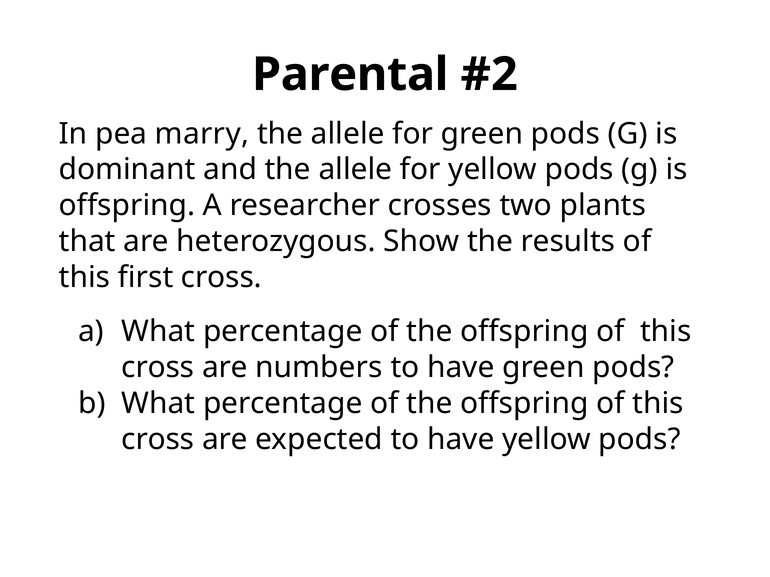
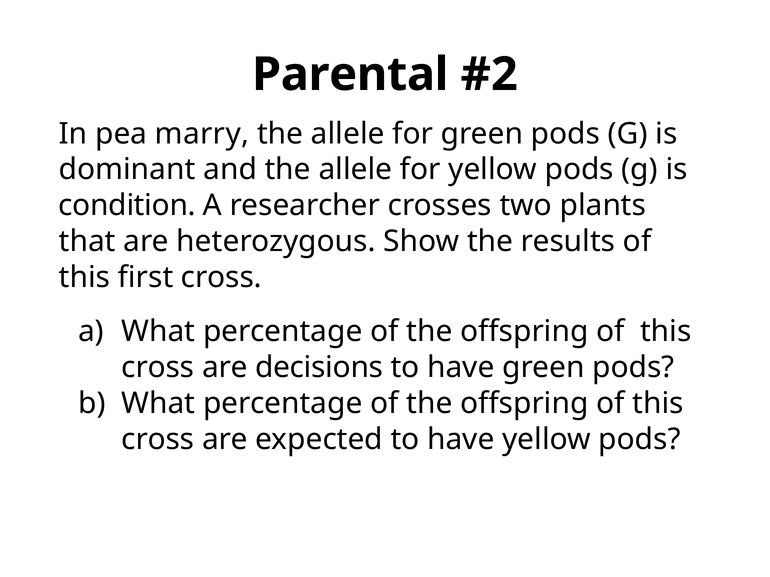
offspring: offspring -> condition (127, 206)
numbers: numbers -> decisions (319, 368)
